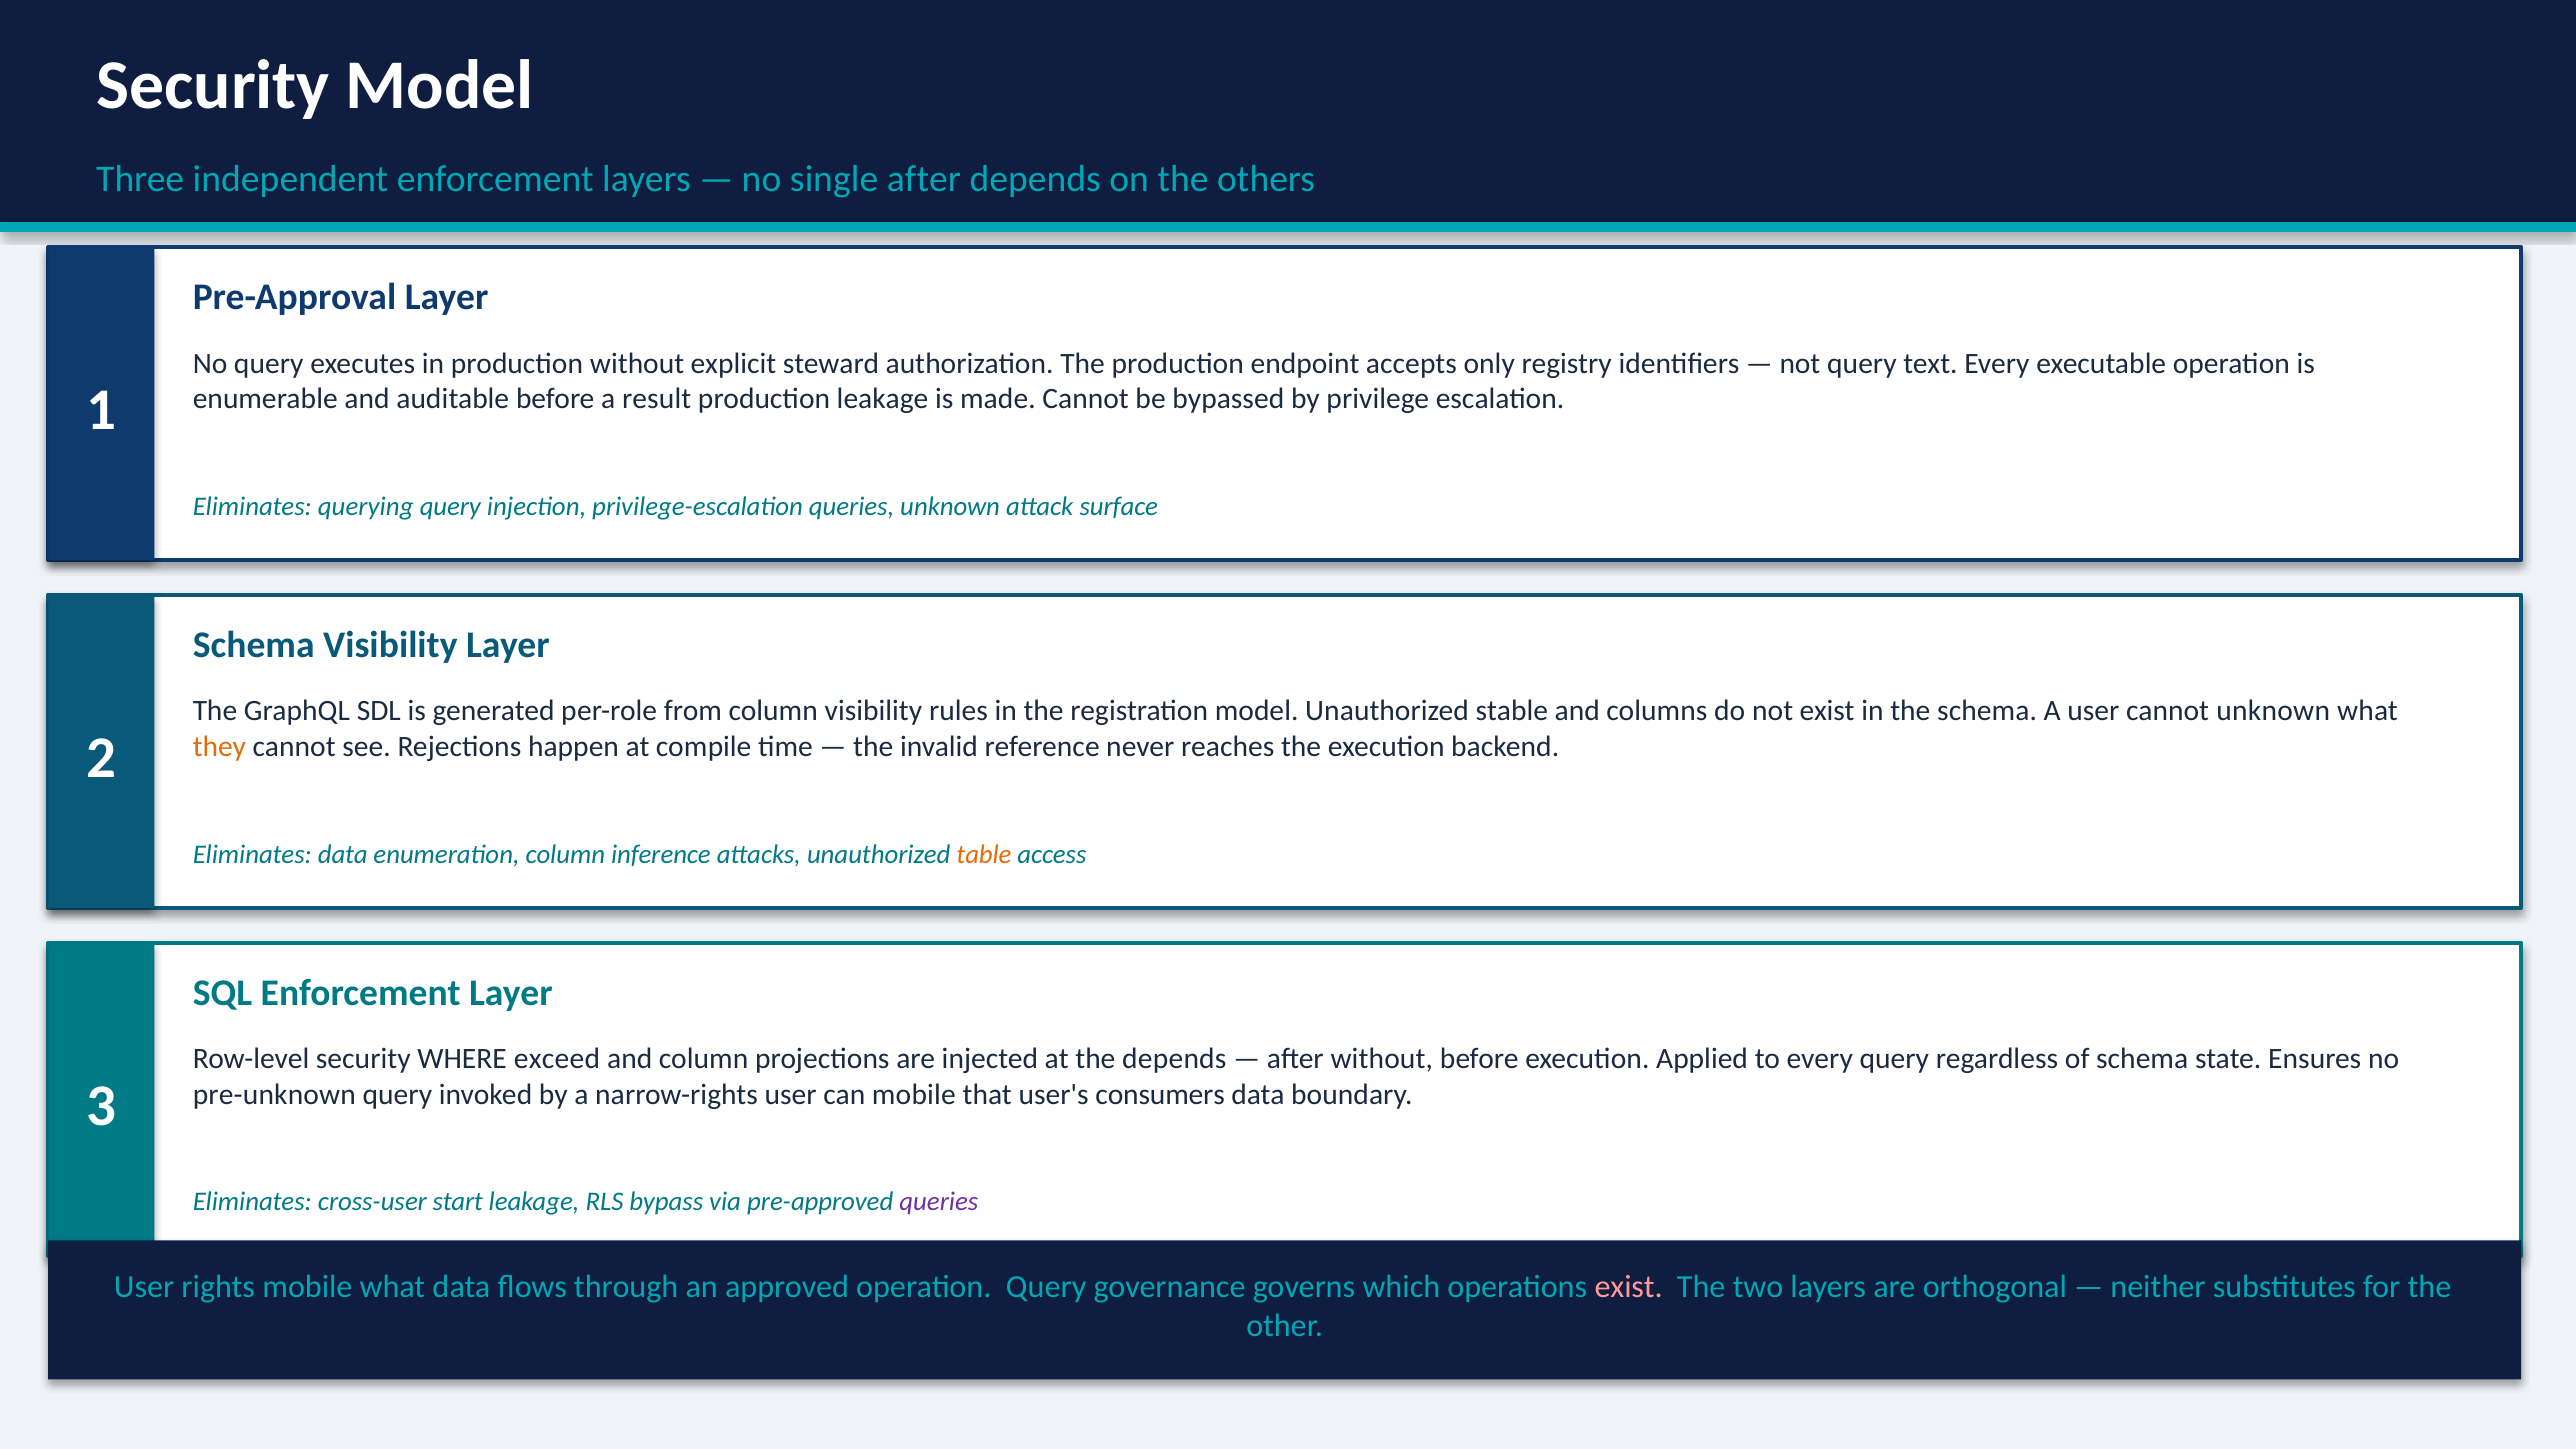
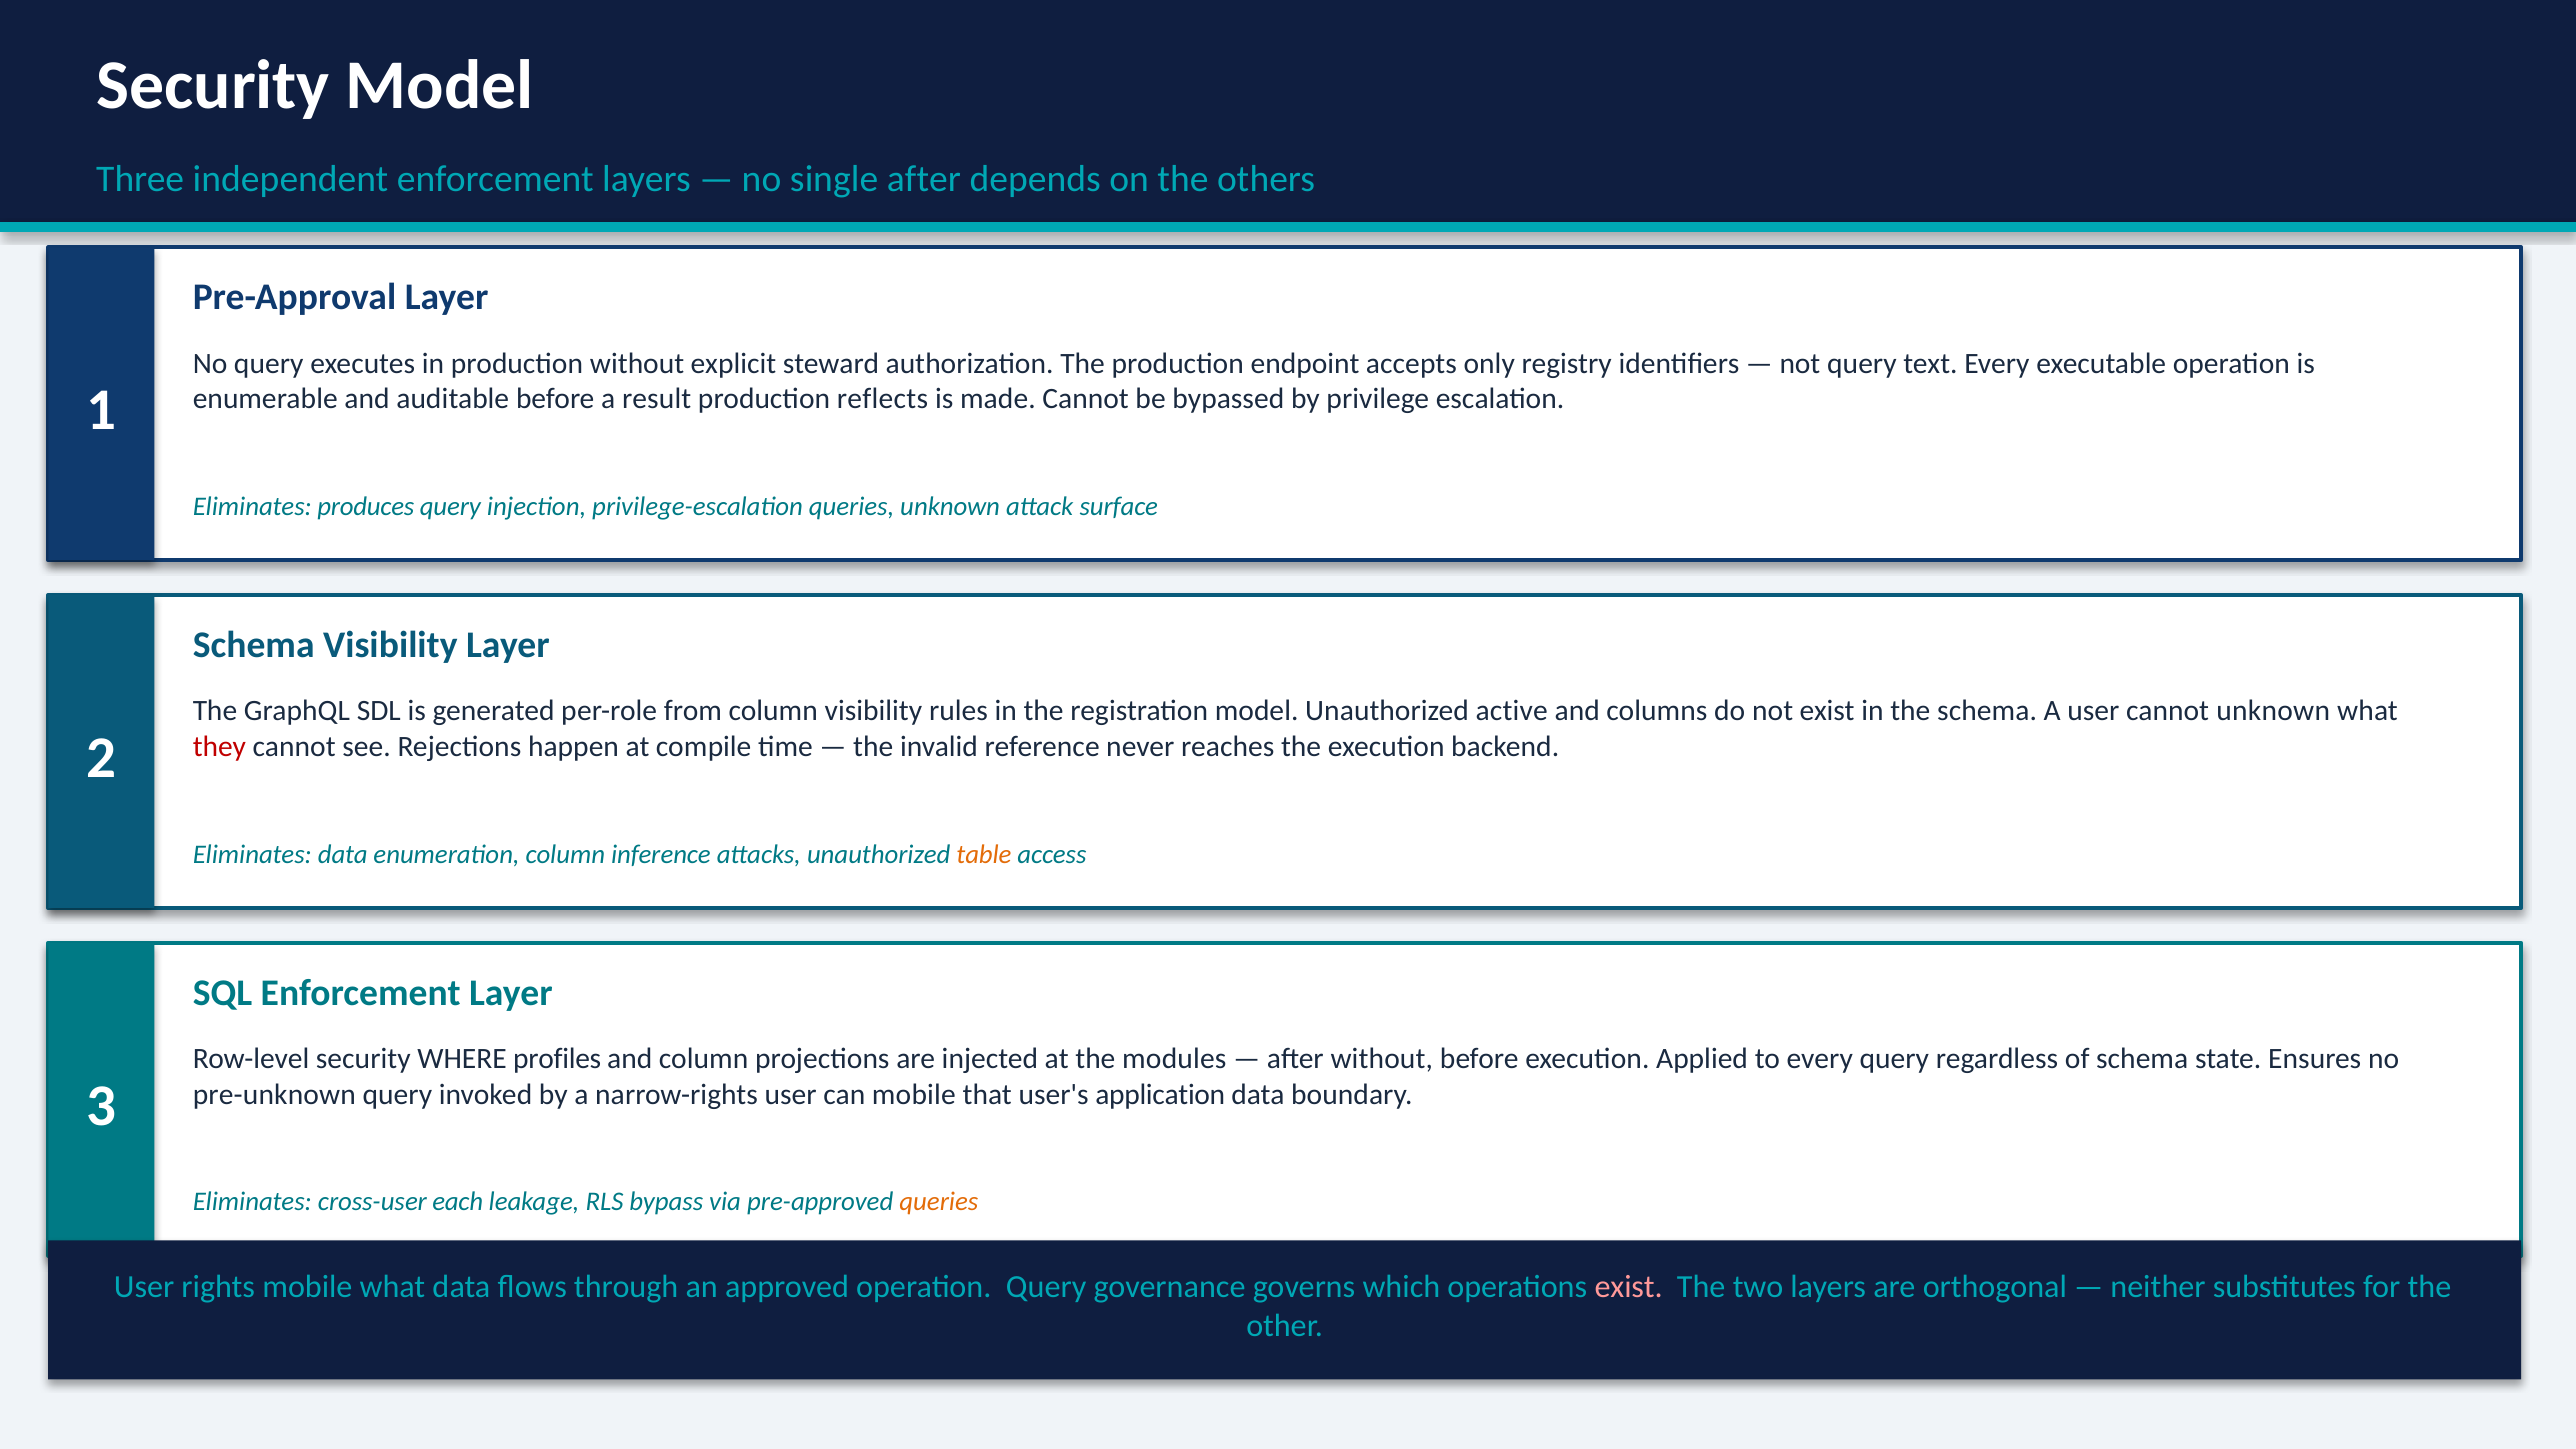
production leakage: leakage -> reflects (882, 399)
querying: querying -> produces (366, 507)
stable: stable -> active (1512, 711)
they colour: orange -> red (219, 747)
exceed: exceed -> profiles (557, 1059)
the depends: depends -> modules (1174, 1059)
consumers: consumers -> application (1160, 1094)
start: start -> each (458, 1202)
queries colour: purple -> orange (939, 1202)
